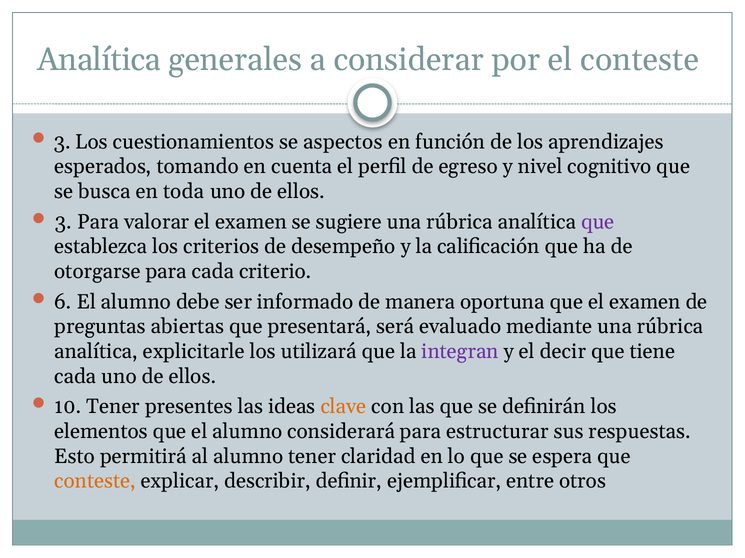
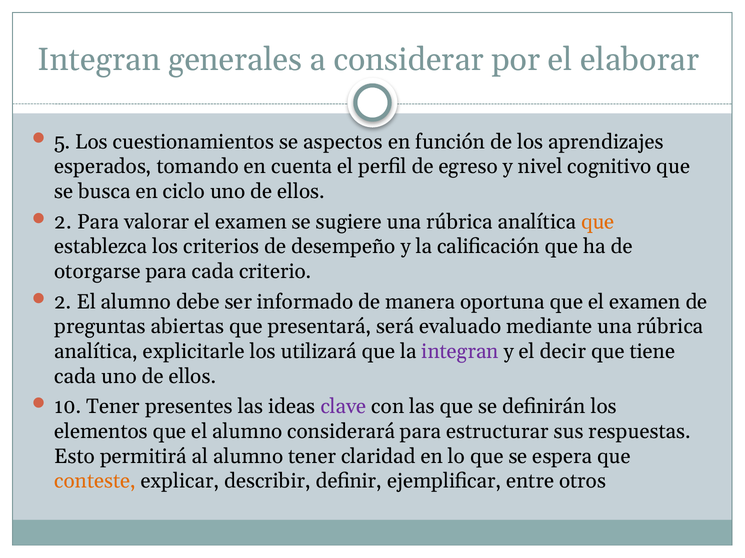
Analítica: Analítica -> Integran (99, 60)
el conteste: conteste -> elaborar (640, 60)
3: 3 -> 5 (62, 142)
toda: toda -> ciclo (184, 192)
3: 3 -> 2 (63, 222)
que colour: purple -> orange (598, 222)
6: 6 -> 2 (63, 302)
clave colour: orange -> purple (343, 407)
